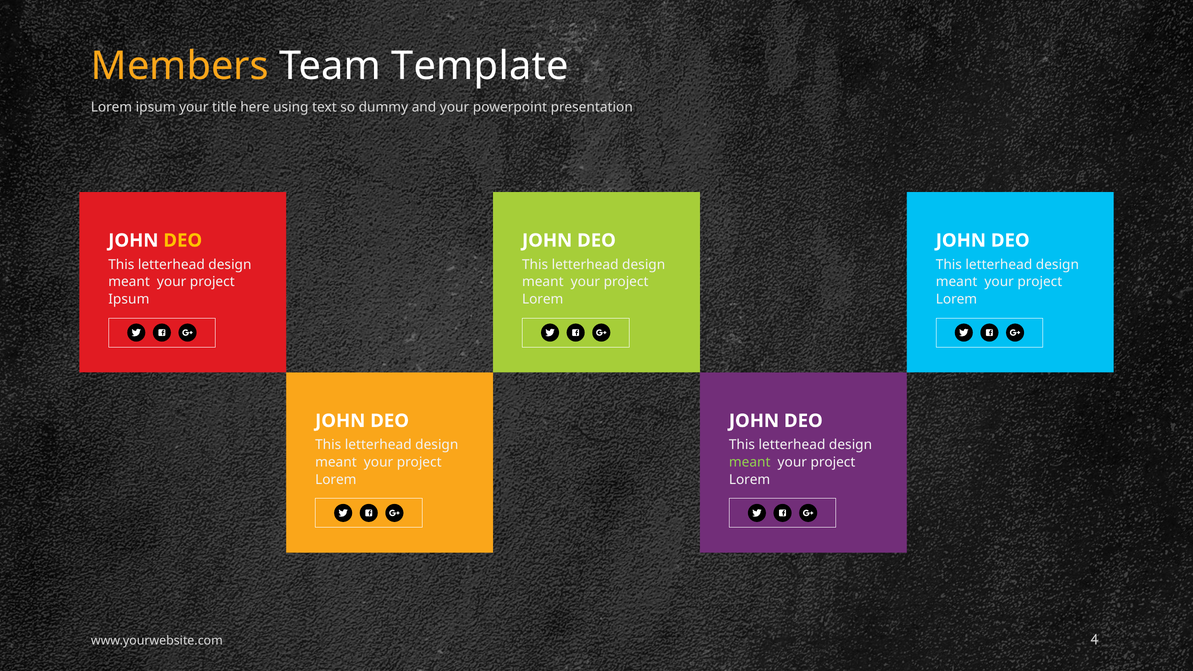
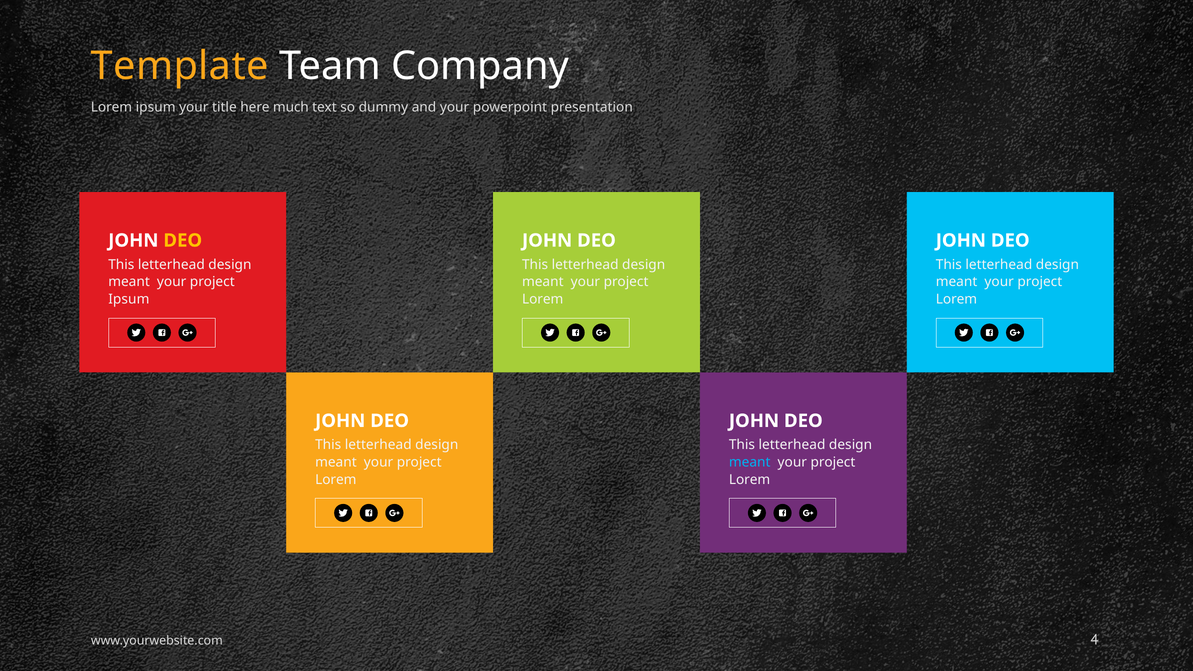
Members: Members -> Template (180, 66)
Template: Template -> Company (480, 66)
using: using -> much (291, 107)
meant colour: light green -> light blue (750, 462)
